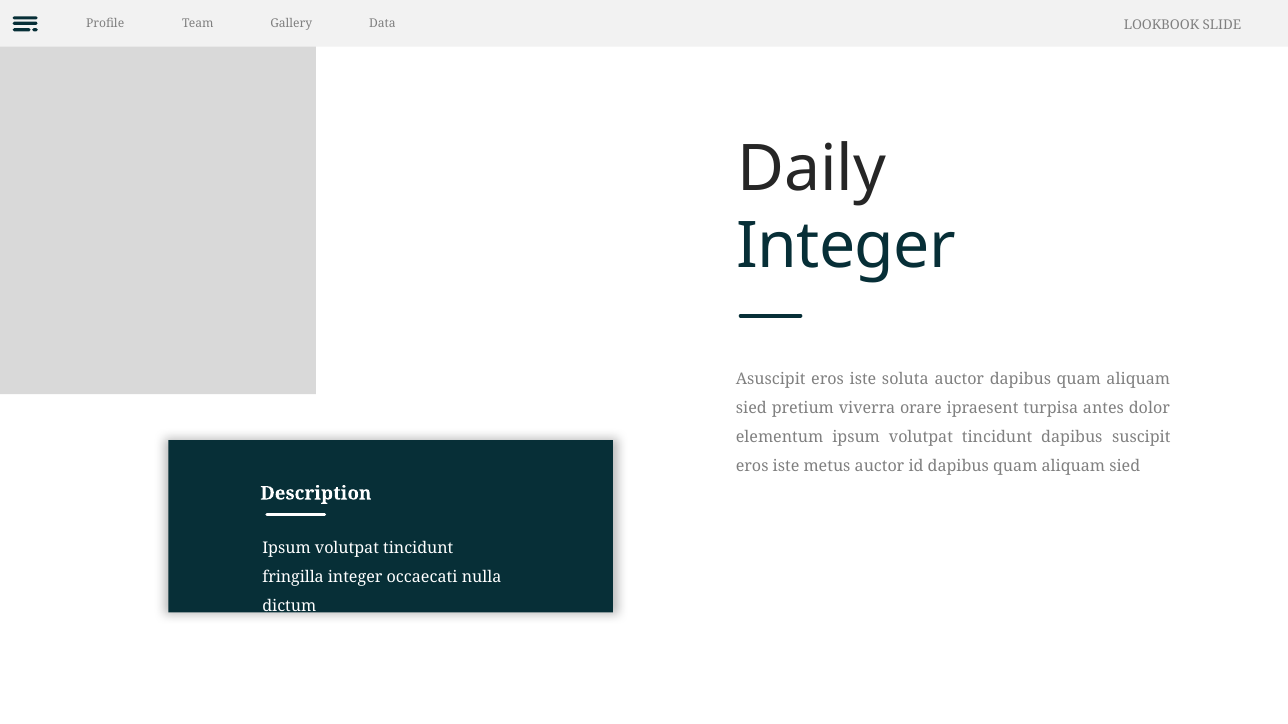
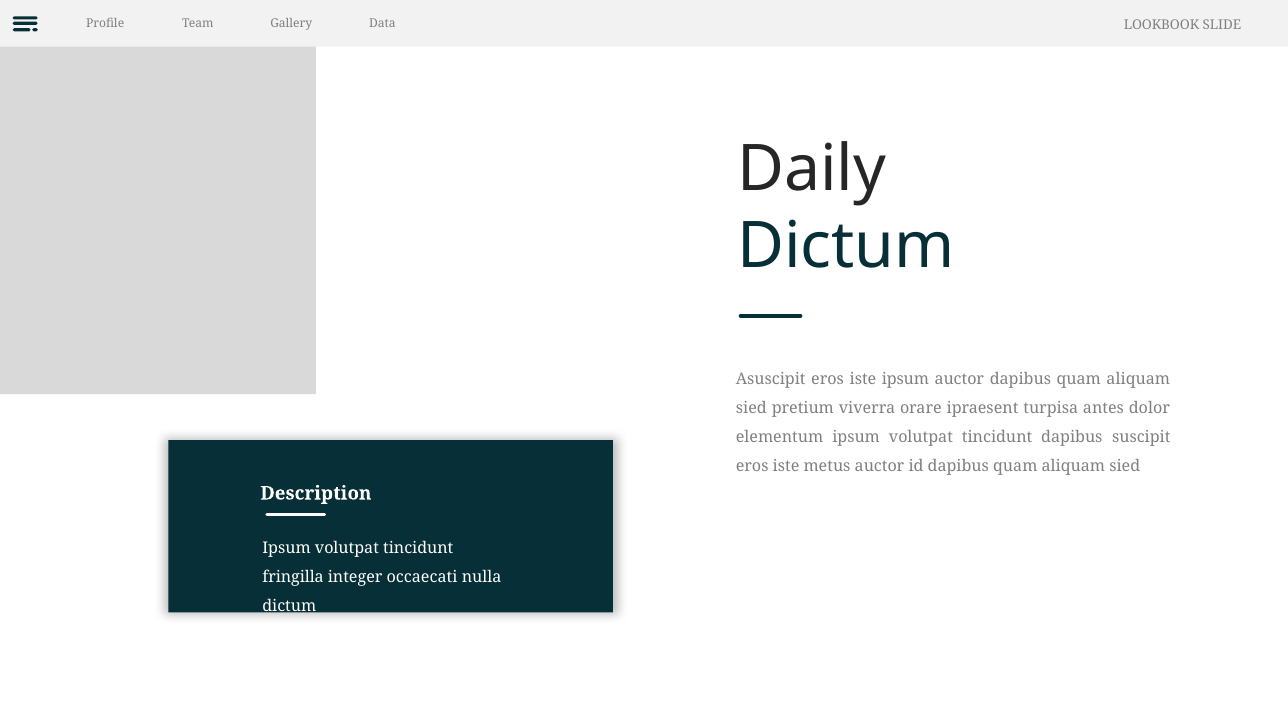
Integer: Integer -> Dictum (846, 247)
iste soluta: soluta -> ipsum (905, 380)
